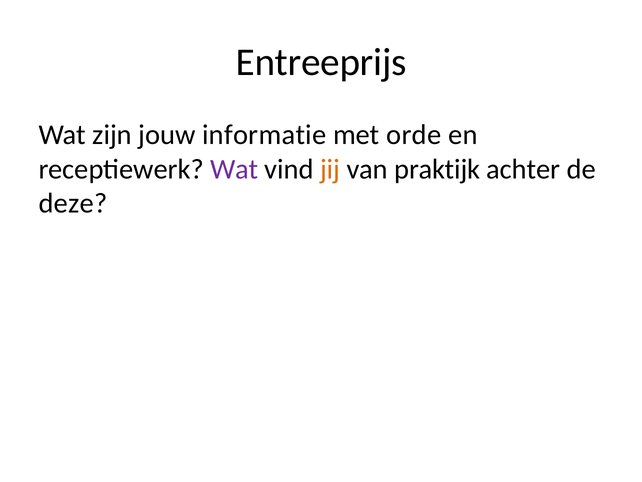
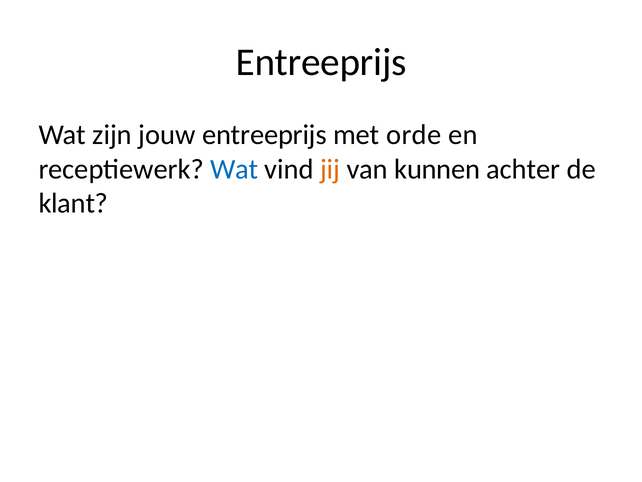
jouw informatie: informatie -> entreeprijs (264, 135)
Wat colour: purple -> blue (234, 169)
praktijk: praktijk -> kunnen (437, 169)
deze: deze -> klant (73, 203)
